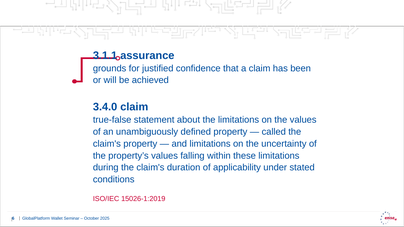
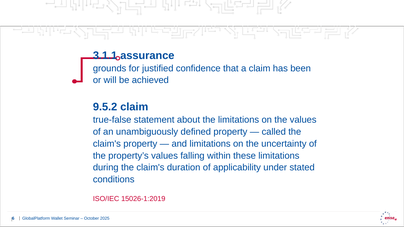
3.4.0: 3.4.0 -> 9.5.2 (105, 107)
